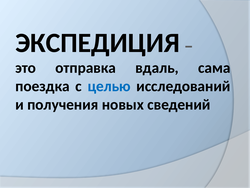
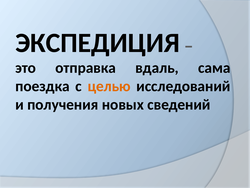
целью colour: blue -> orange (109, 86)
